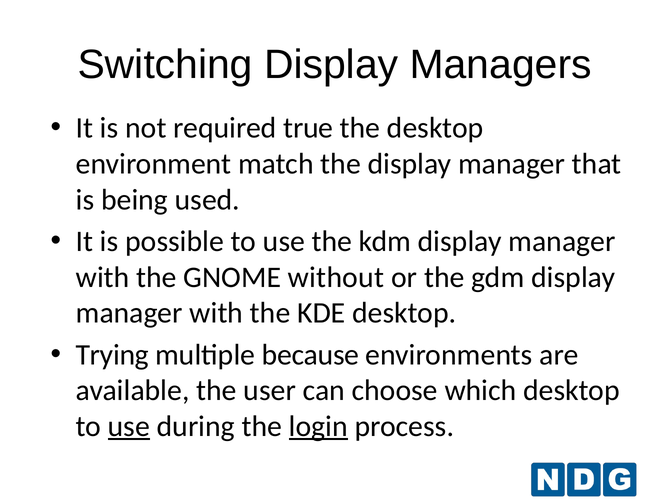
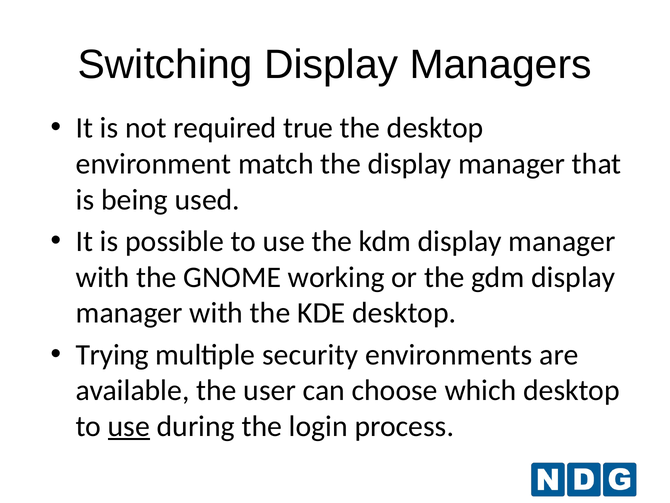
without: without -> working (336, 277)
because: because -> security (310, 354)
login underline: present -> none (318, 426)
